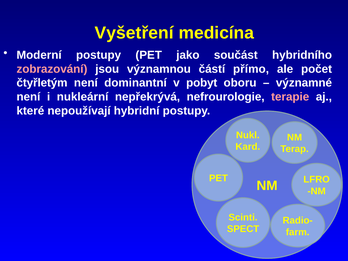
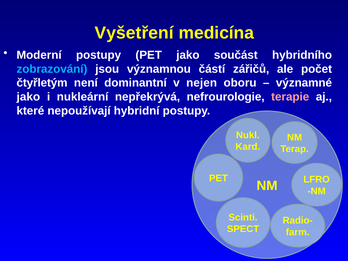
zobrazování colour: pink -> light blue (52, 69)
přímo: přímo -> zářičů (251, 69)
pobyt: pobyt -> nejen (202, 83)
není: není -> jako (28, 97)
